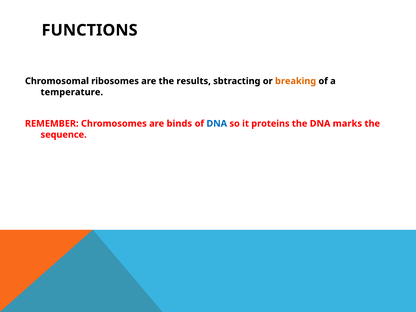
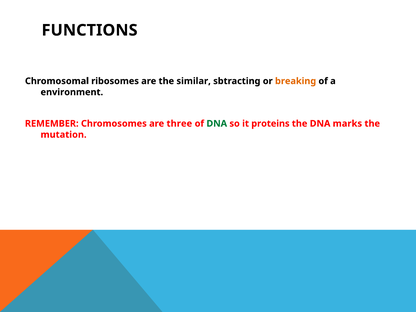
results: results -> similar (194, 81)
temperature: temperature -> environment (72, 92)
binds: binds -> three (179, 124)
DNA colour: blue -> green (217, 124)
sequence: sequence -> mutation (64, 135)
